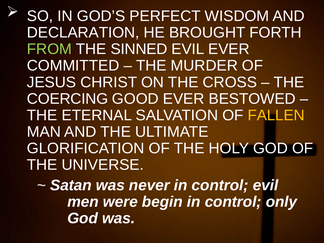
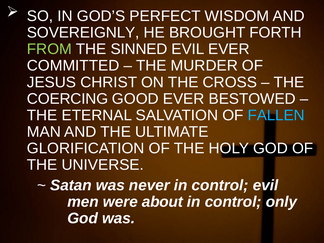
DECLARATION: DECLARATION -> SOVEREIGNLY (83, 33)
FALLEN colour: yellow -> light blue (276, 115)
begin: begin -> about (162, 202)
